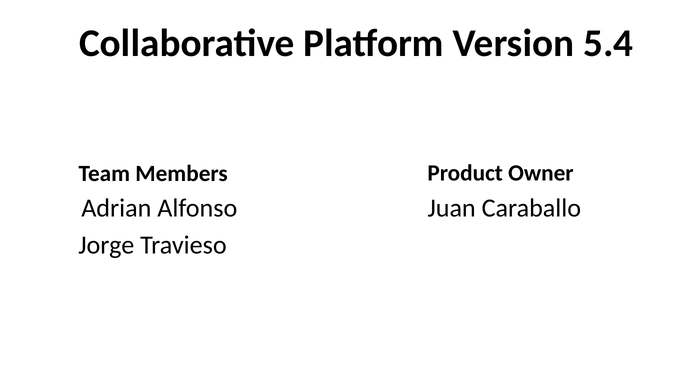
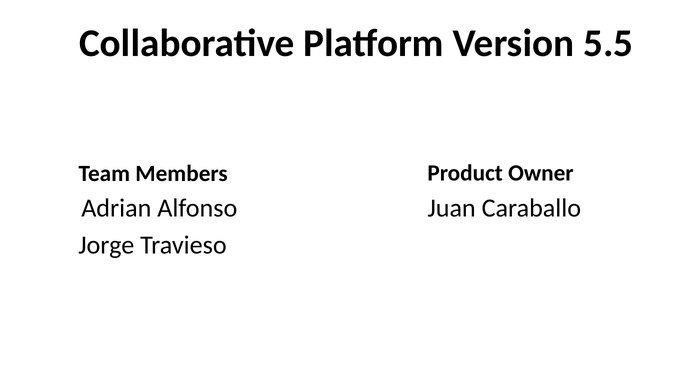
5.4: 5.4 -> 5.5 (608, 43)
